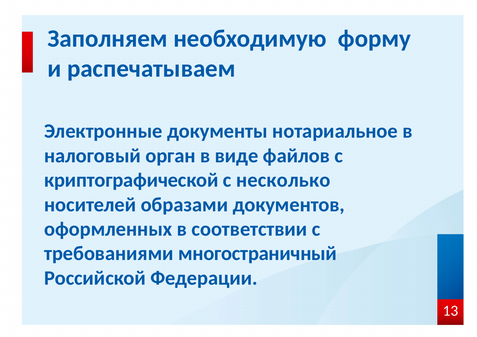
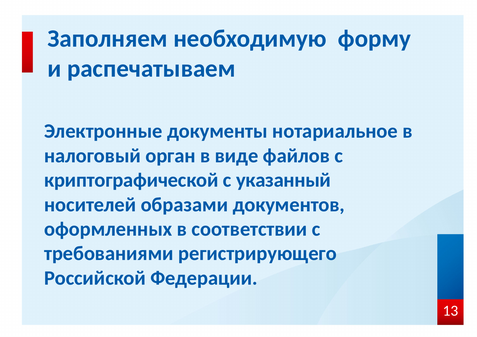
несколько: несколько -> указанный (284, 180)
многостраничный: многостраничный -> регистрирующего (257, 254)
